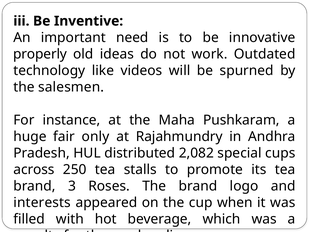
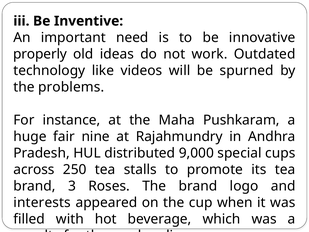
salesmen: salesmen -> problems (71, 87)
only: only -> nine (96, 136)
2,082: 2,082 -> 9,000 (196, 153)
